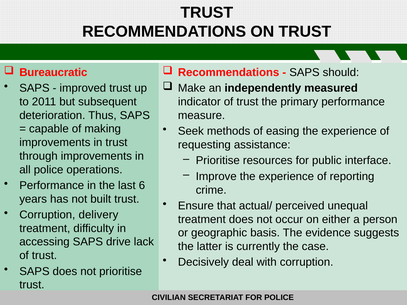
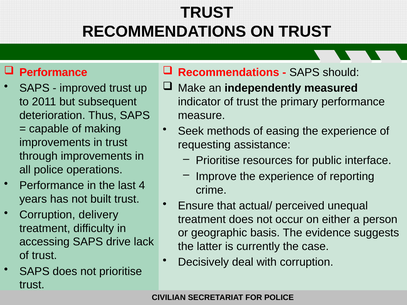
Bureaucratic: Bureaucratic -> Performance (53, 72)
6: 6 -> 4 (142, 186)
